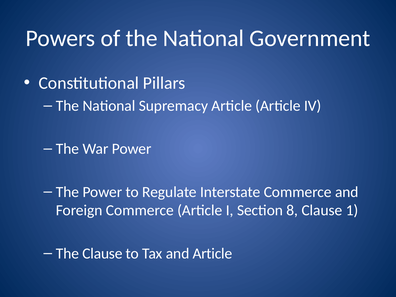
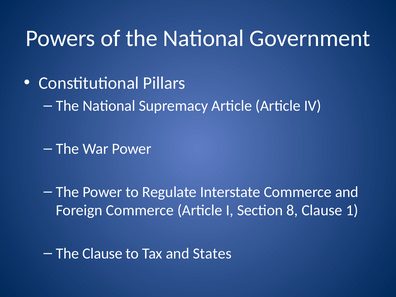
and Article: Article -> States (212, 253)
